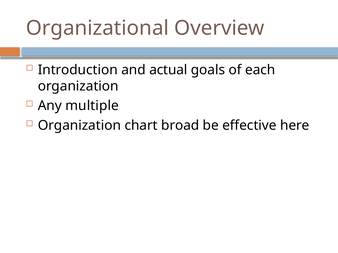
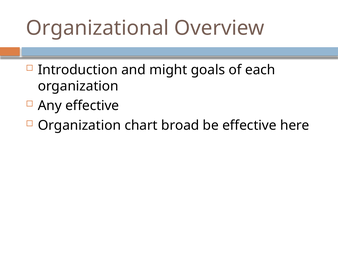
actual: actual -> might (168, 70)
Any multiple: multiple -> effective (92, 106)
